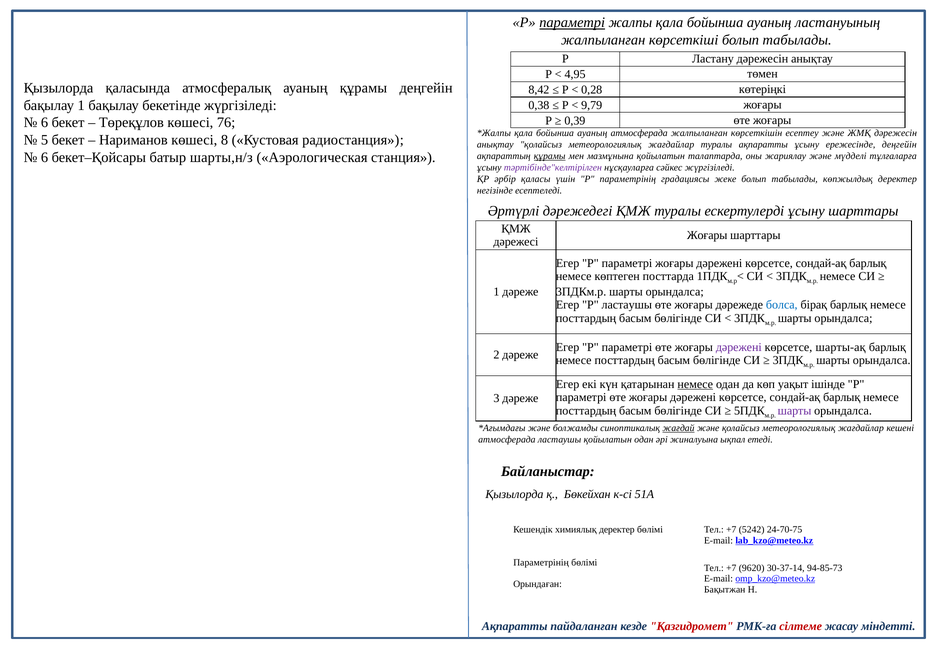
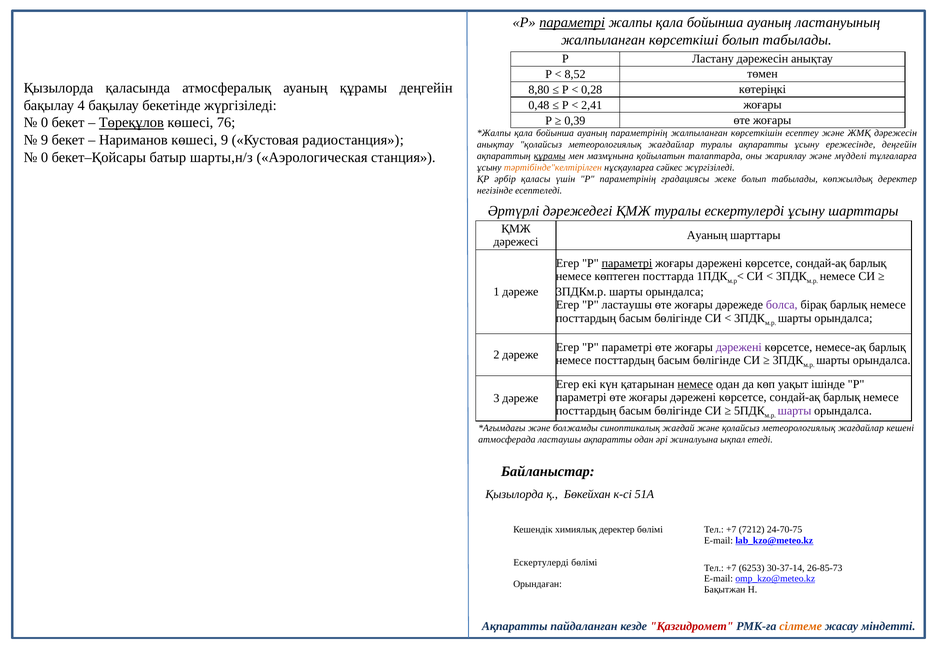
4,95: 4,95 -> 8,52 (575, 74)
8,42: 8,42 -> 8,80 (539, 90)
бақылау 1: 1 -> 4 (81, 105)
0,38: 0,38 -> 0,48 (539, 105)
9,79: 9,79 -> 2,41 (592, 105)
6: 6 -> 0 (45, 123)
Төреқұлов underline: none -> present (131, 123)
ауаның атмосферада: атмосферада -> параметрінің (639, 133)
5: 5 -> 9 (45, 140)
көшесі 8: 8 -> 9 (224, 140)
6: 6 -> 0 (45, 157)
тәртібінде"келтірілген colour: purple -> orange (553, 167)
Жоғары: Жоғары -> Ауаның (707, 235)
параметрі underline: none -> present (627, 263)
болса colour: blue -> purple (782, 305)
шарты-ақ: шарты-ақ -> немесе-ақ (841, 347)
жағдай underline: present -> none (678, 428)
ластаушы қойылатын: қойылатын -> ақпаратты (608, 439)
5242: 5242 -> 7212 (752, 529)
Параметрінің: Параметрінің -> Ескертулерді (541, 562)
9620: 9620 -> 6253 (752, 568)
94-85-73: 94-85-73 -> 26-85-73 (825, 568)
сілтеме colour: red -> orange (801, 626)
